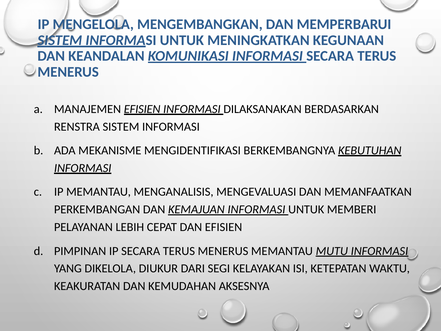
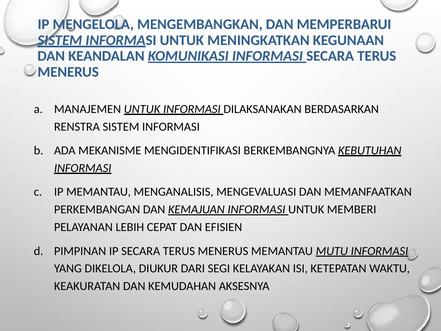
MANAJEMEN EFISIEN: EFISIEN -> UNTUK (142, 109)
